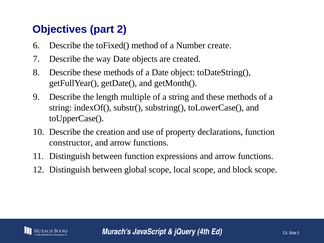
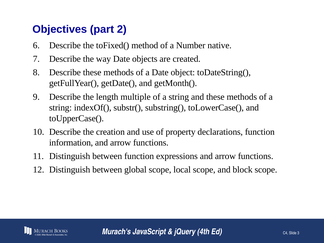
create: create -> native (220, 45)
constructor: constructor -> information (71, 143)
